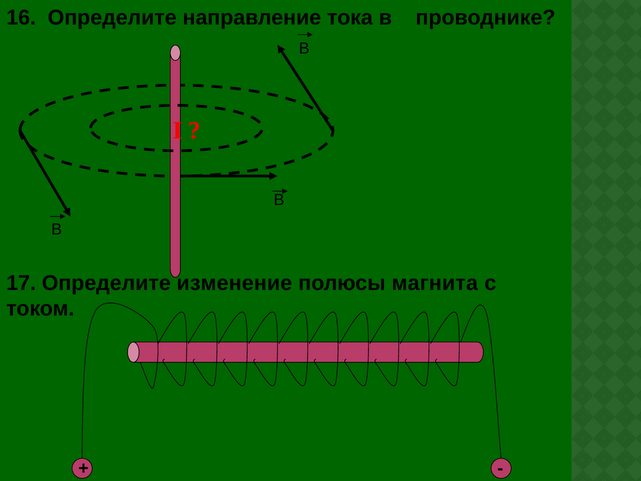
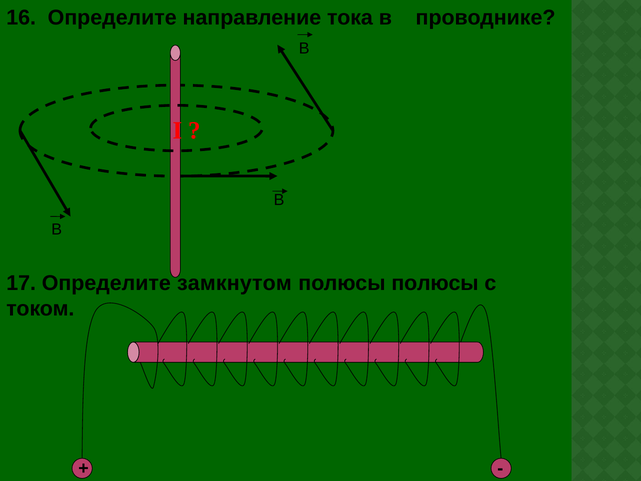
изменение: изменение -> замкнутом (234, 283)
полюсы магнита: магнита -> полюсы (435, 283)
